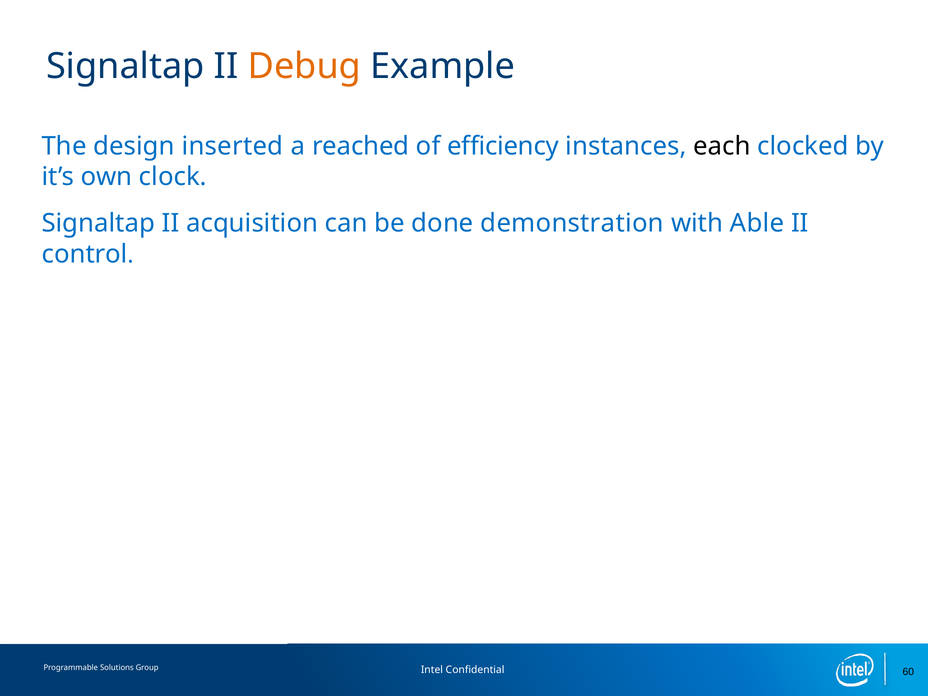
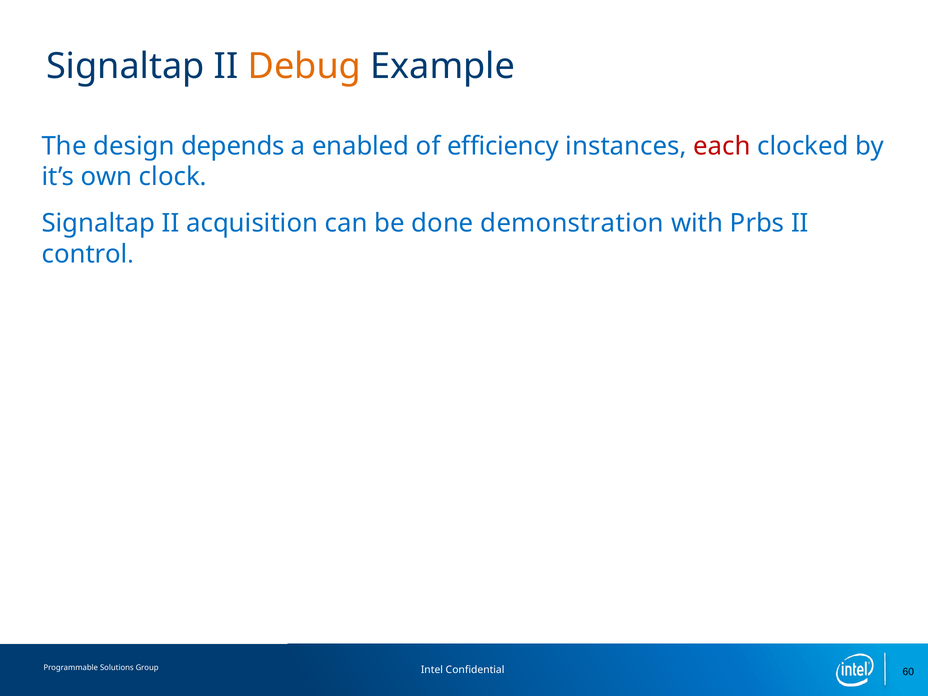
inserted: inserted -> depends (233, 146)
reached: reached -> enabled (361, 146)
each colour: black -> red (722, 146)
Able: Able -> Prbs (757, 223)
